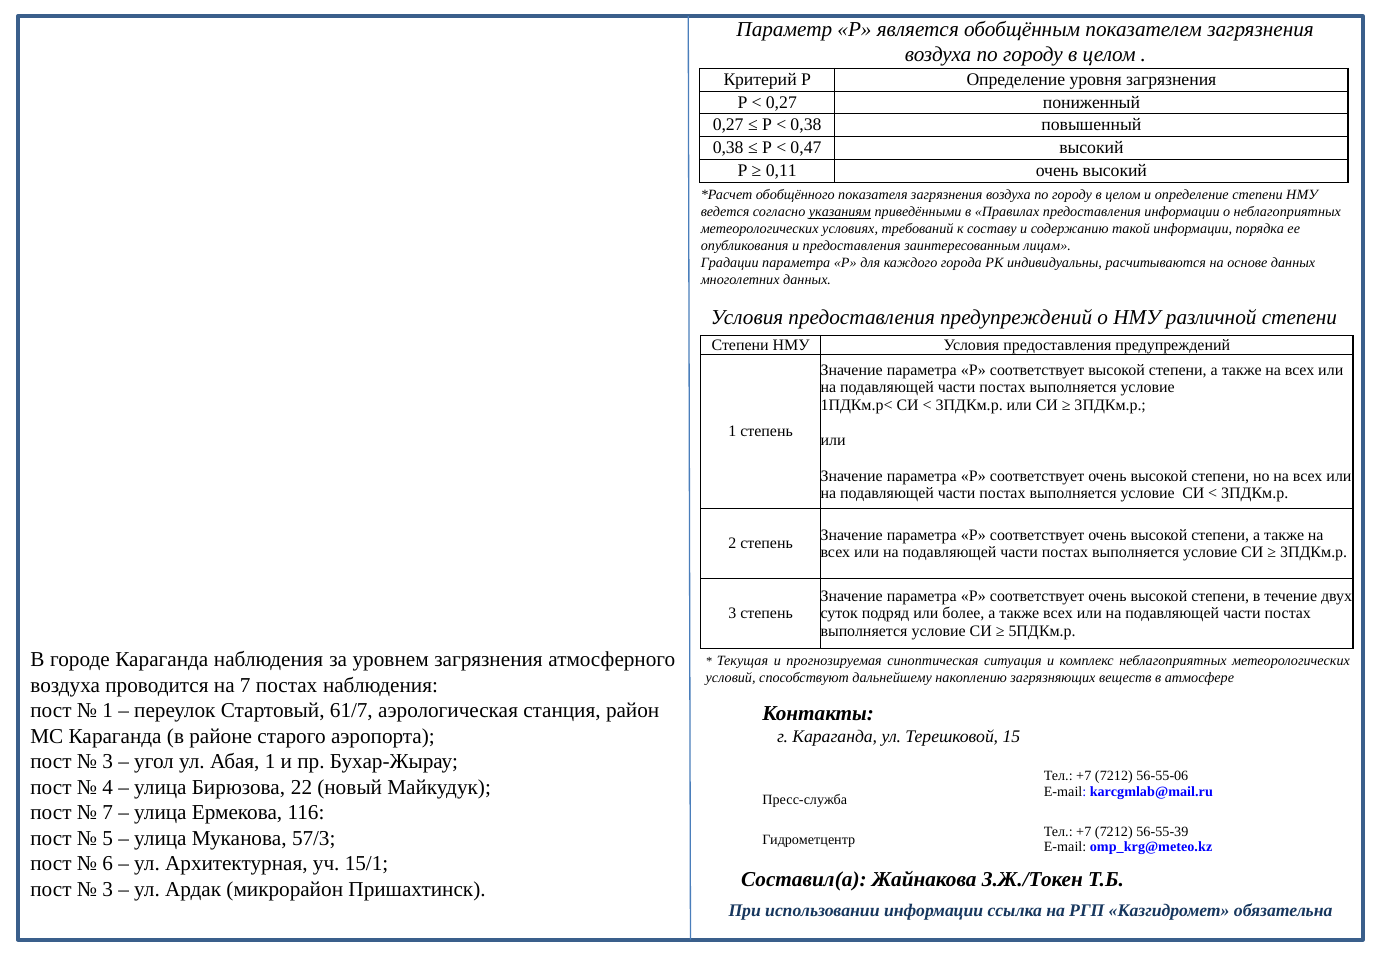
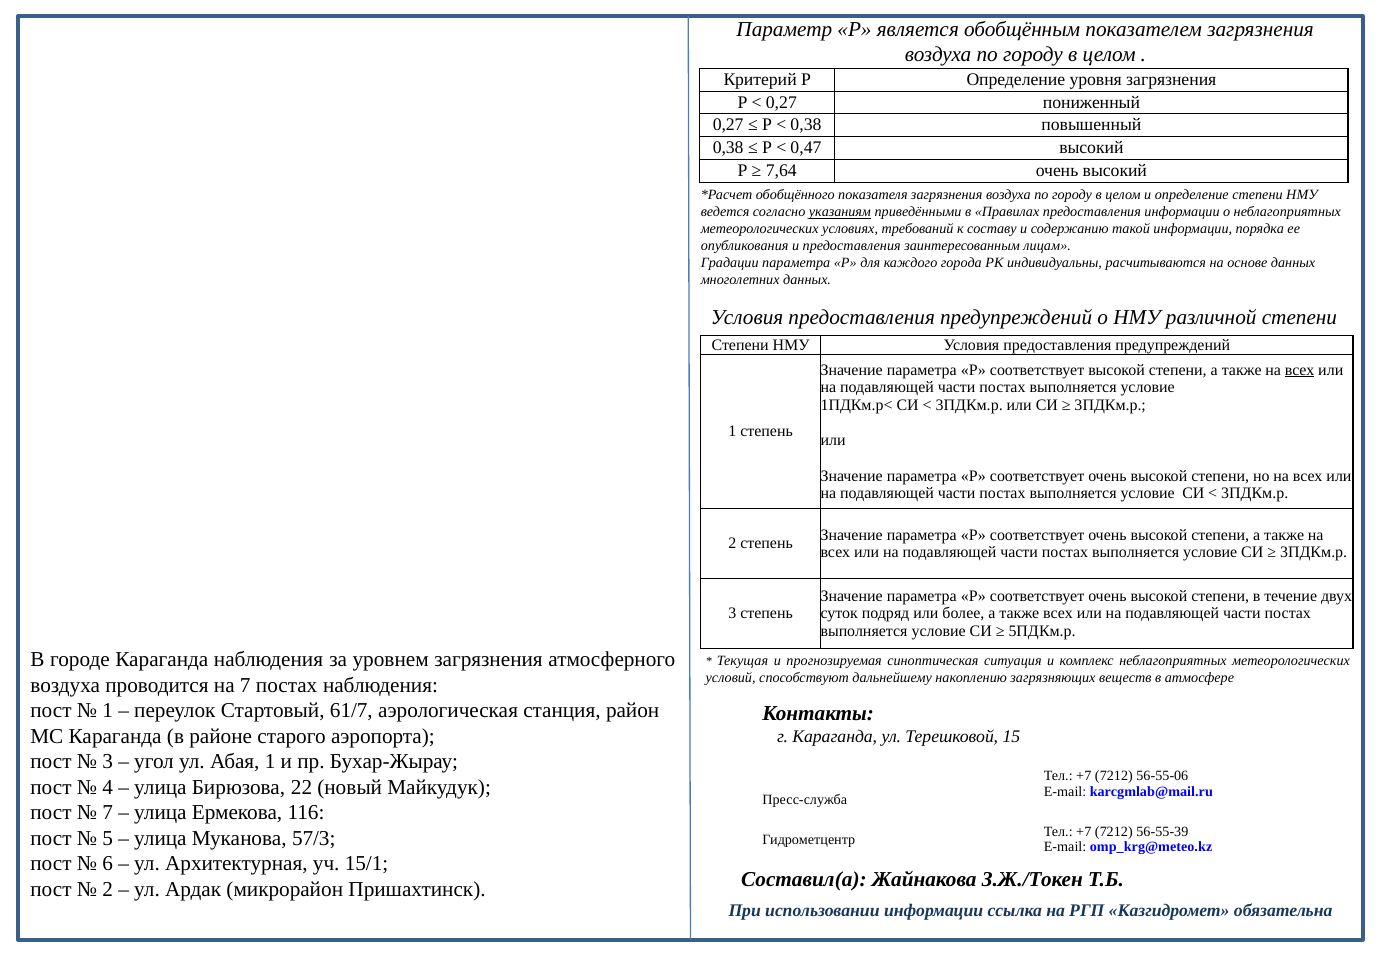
0,11: 0,11 -> 7,64 (781, 171)
всех underline: none -> present (1300, 370)
3: 3 -> 2 (108, 889)
